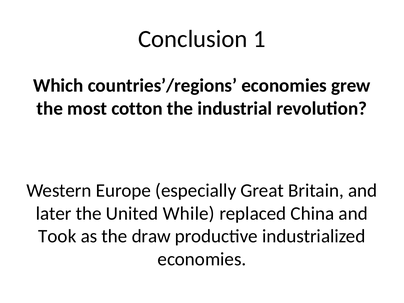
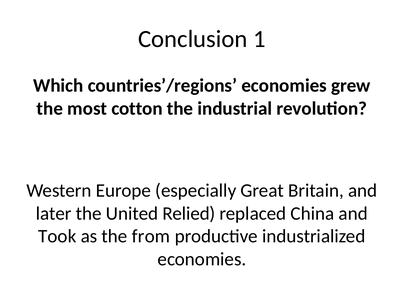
While: While -> Relied (189, 213)
draw: draw -> from (151, 236)
